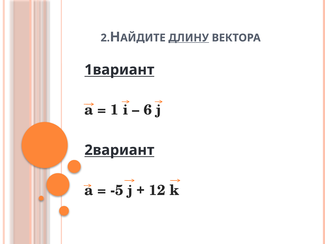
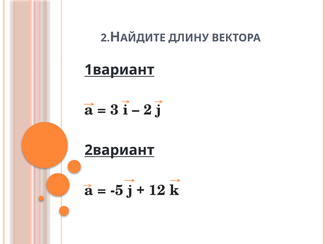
ДЛИНУ underline: present -> none (189, 38)
1: 1 -> 3 (114, 110)
6: 6 -> 2 (148, 110)
